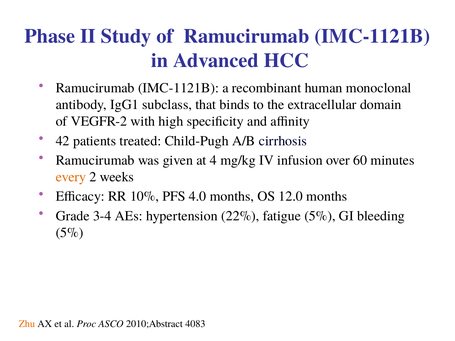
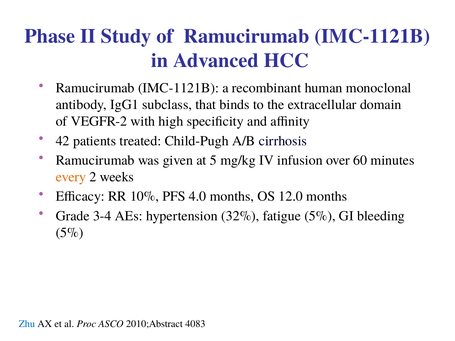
4: 4 -> 5 (213, 160)
22%: 22% -> 32% (240, 216)
Zhu colour: orange -> blue (27, 324)
